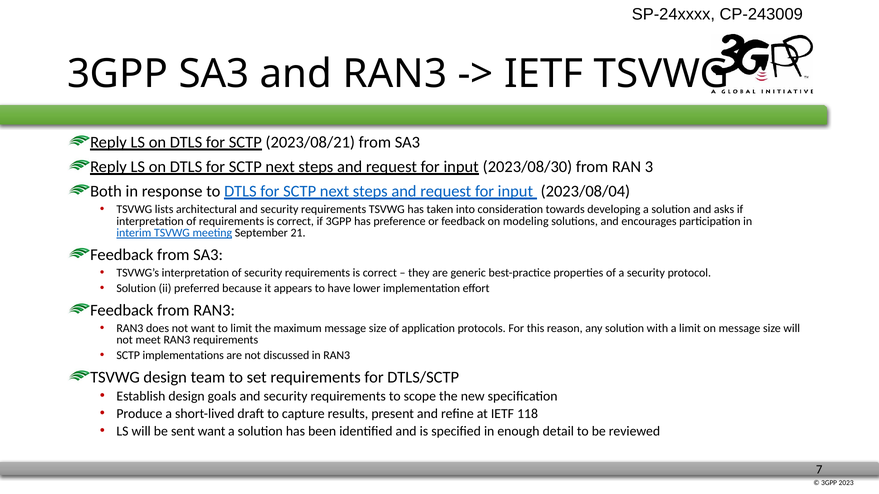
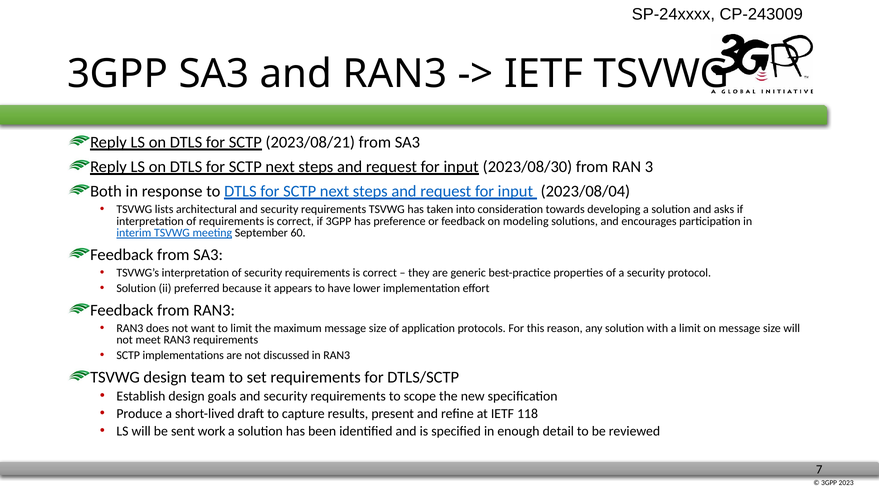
21: 21 -> 60 (298, 233)
sent want: want -> work (212, 431)
